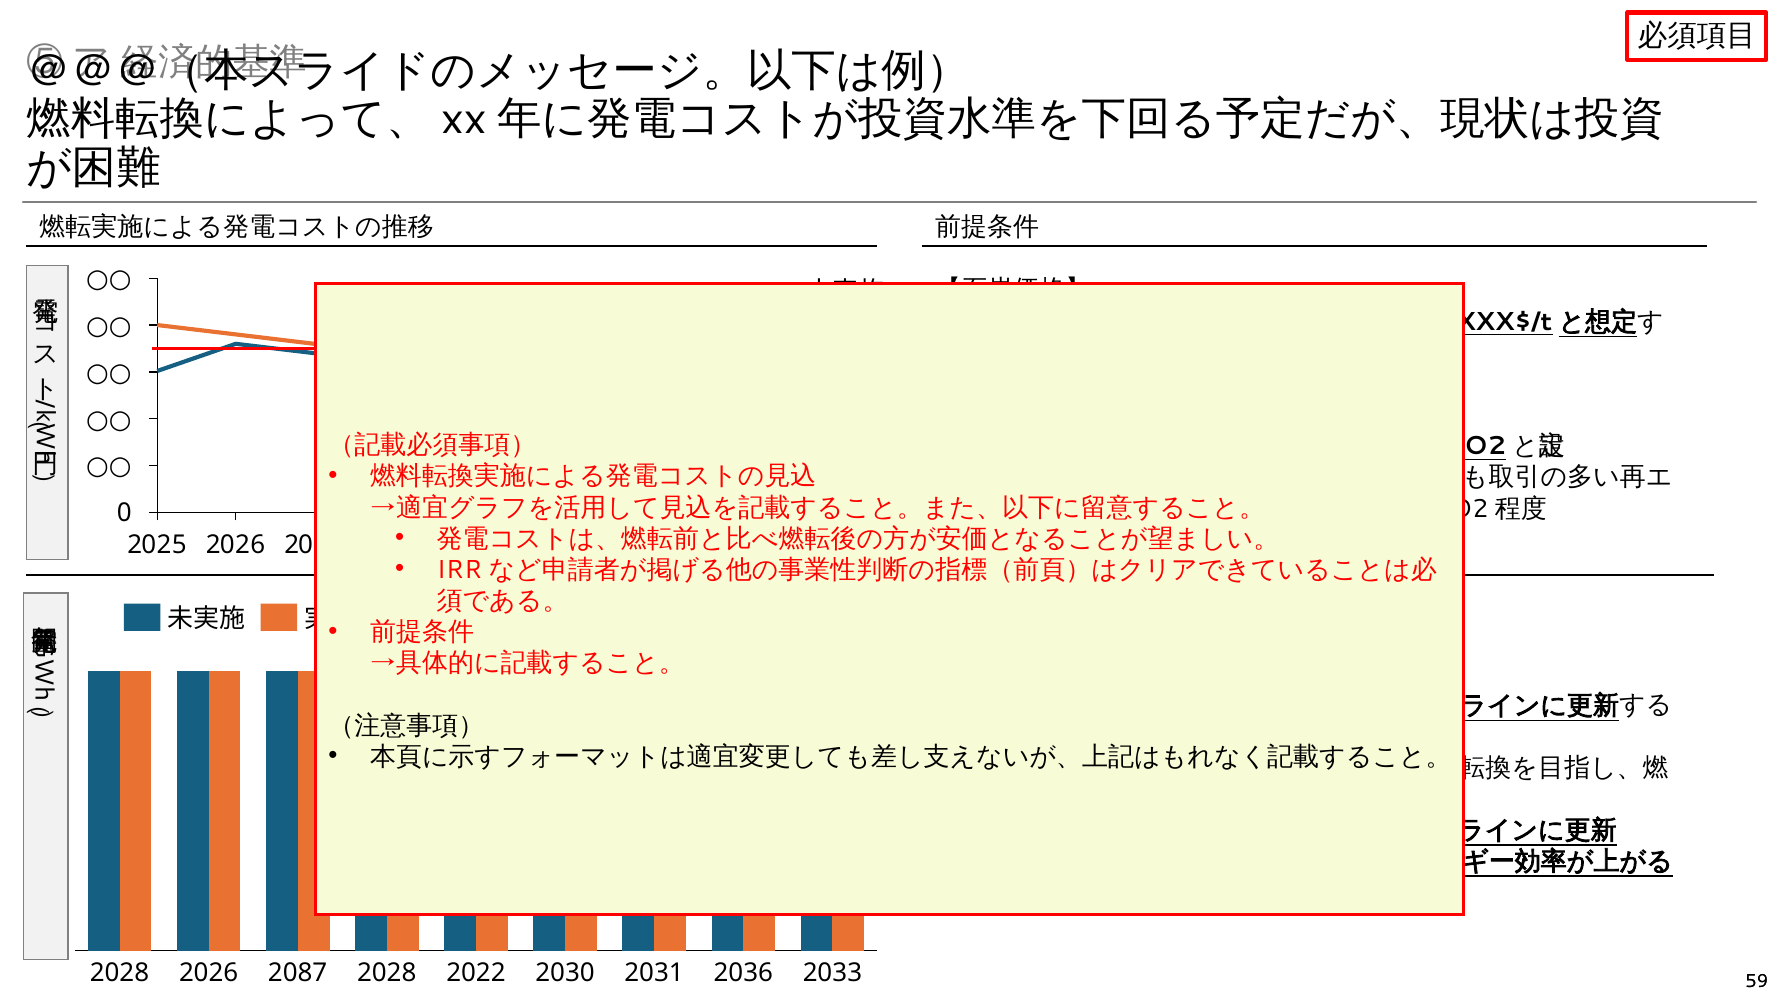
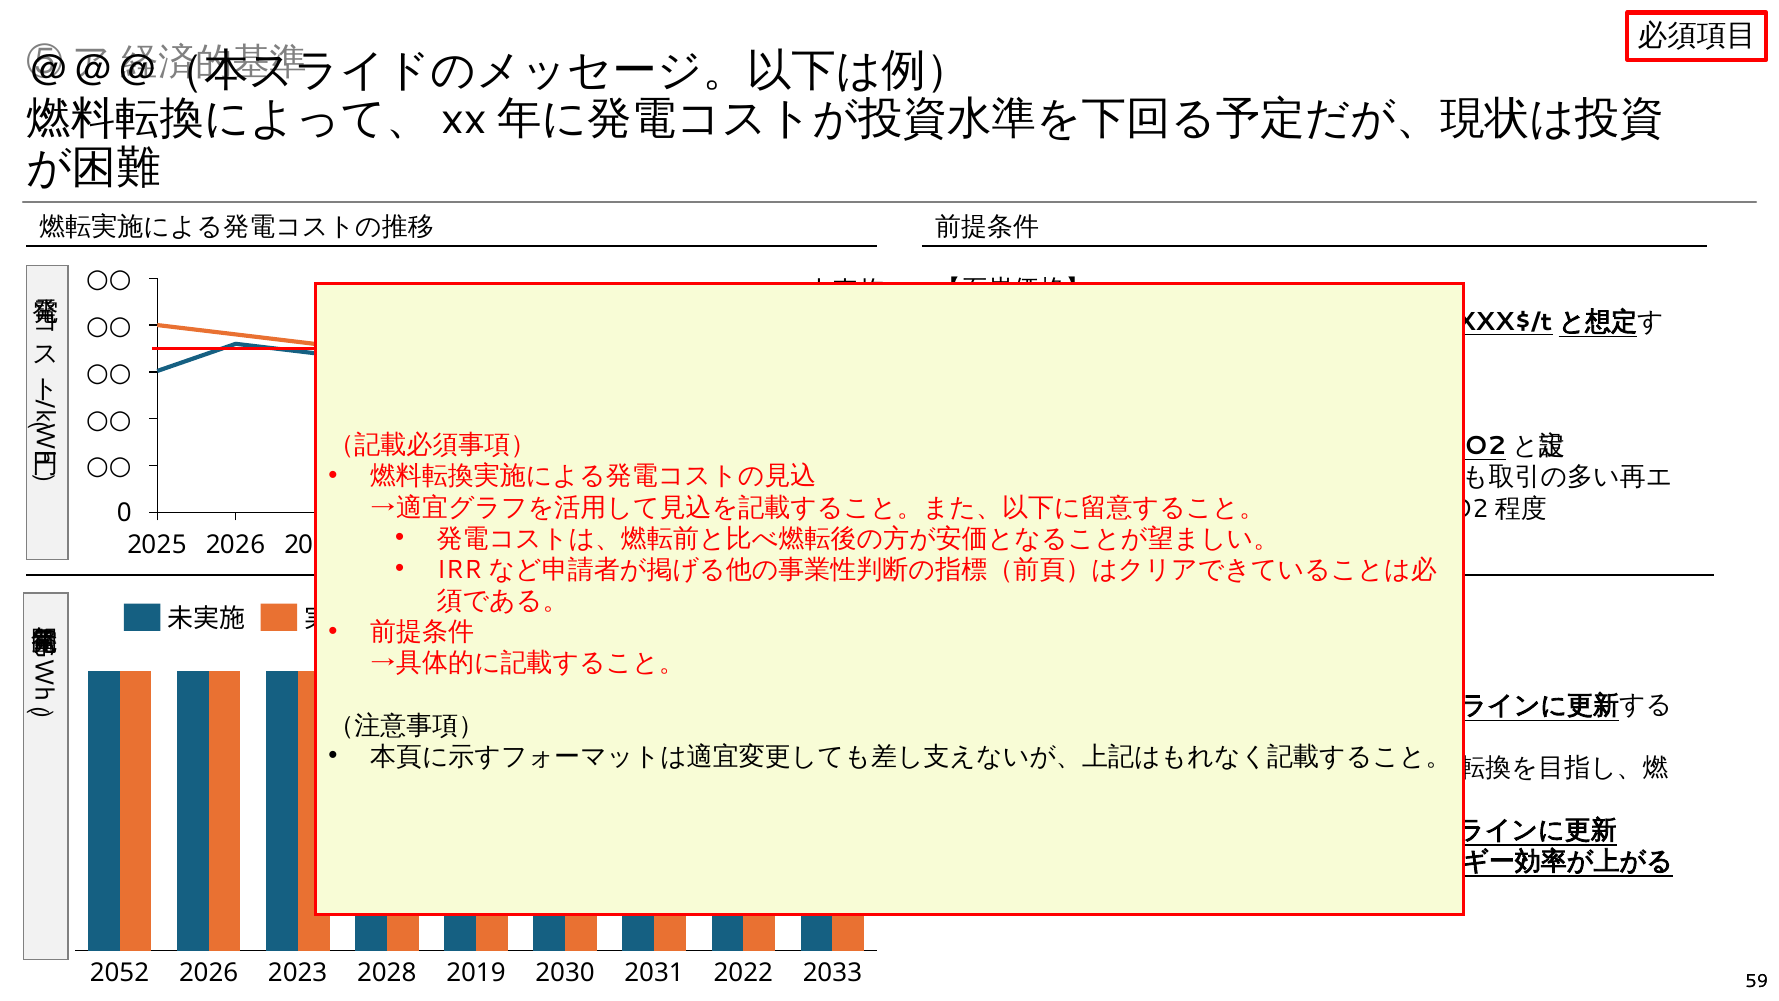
2028: 2028 -> 2052 (119, 973)
2087: 2087 -> 2023 (298, 973)
2022: 2022 -> 2019 (476, 973)
2036: 2036 -> 2022 (743, 973)
